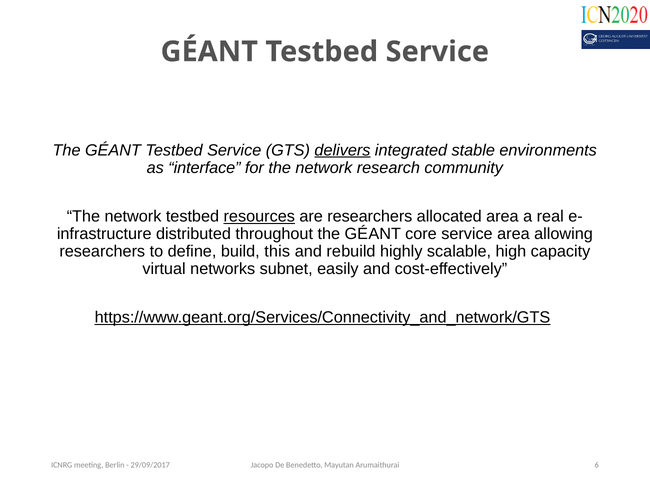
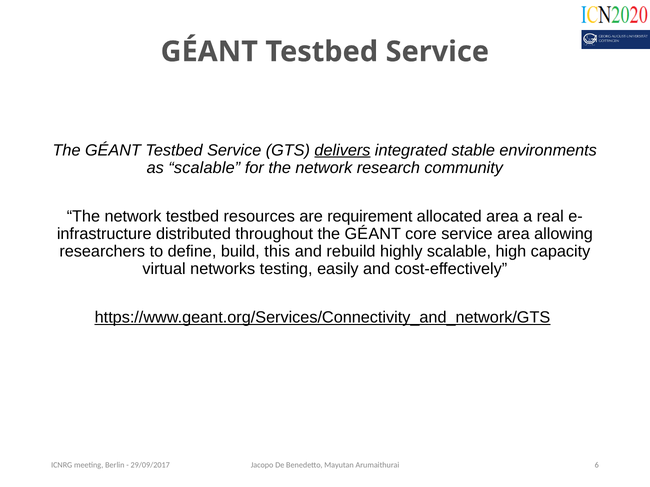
as interface: interface -> scalable (204, 168)
resources underline: present -> none (259, 217)
are researchers: researchers -> requirement (370, 217)
subnet: subnet -> testing (286, 269)
